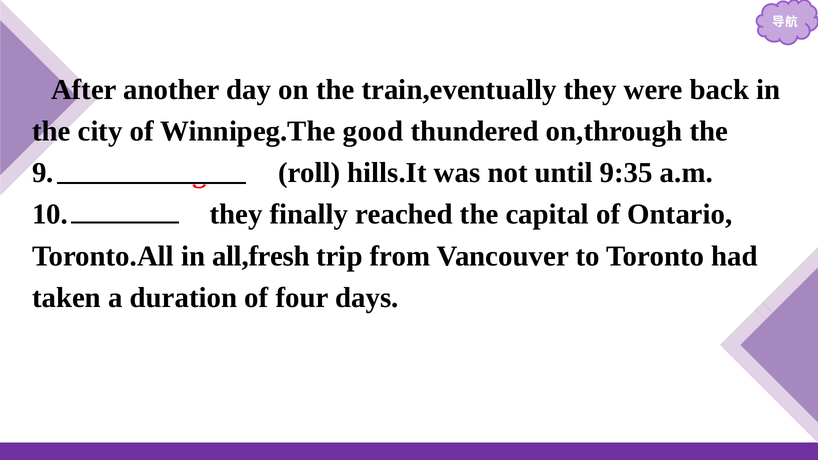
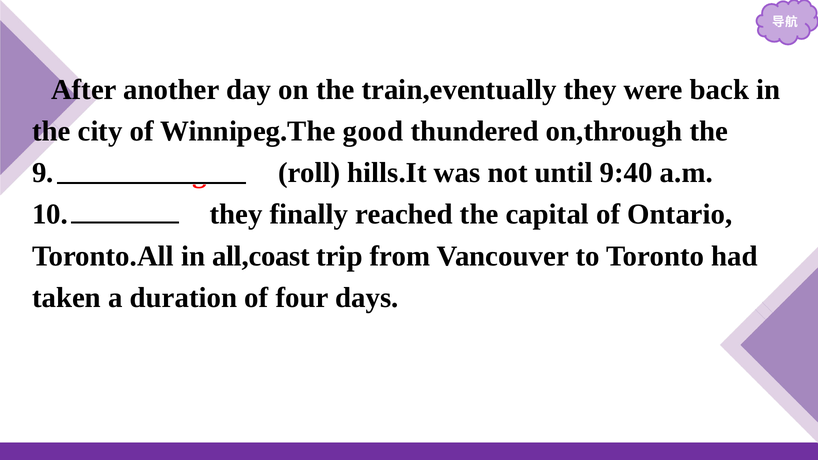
9:35: 9:35 -> 9:40 (626, 173)
all,fresh: all,fresh -> all,coast (261, 256)
